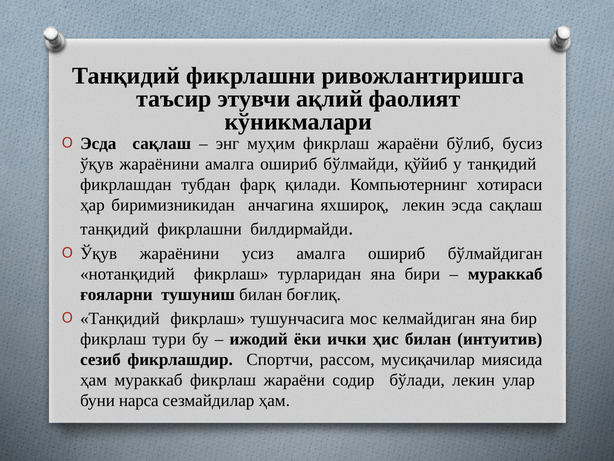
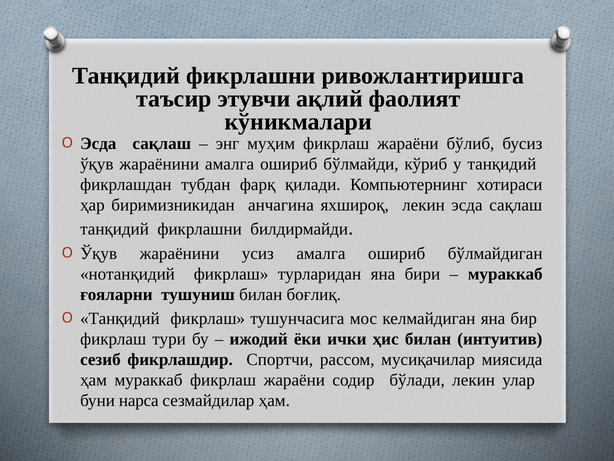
қўйиб: қўйиб -> кўриб (426, 164)
